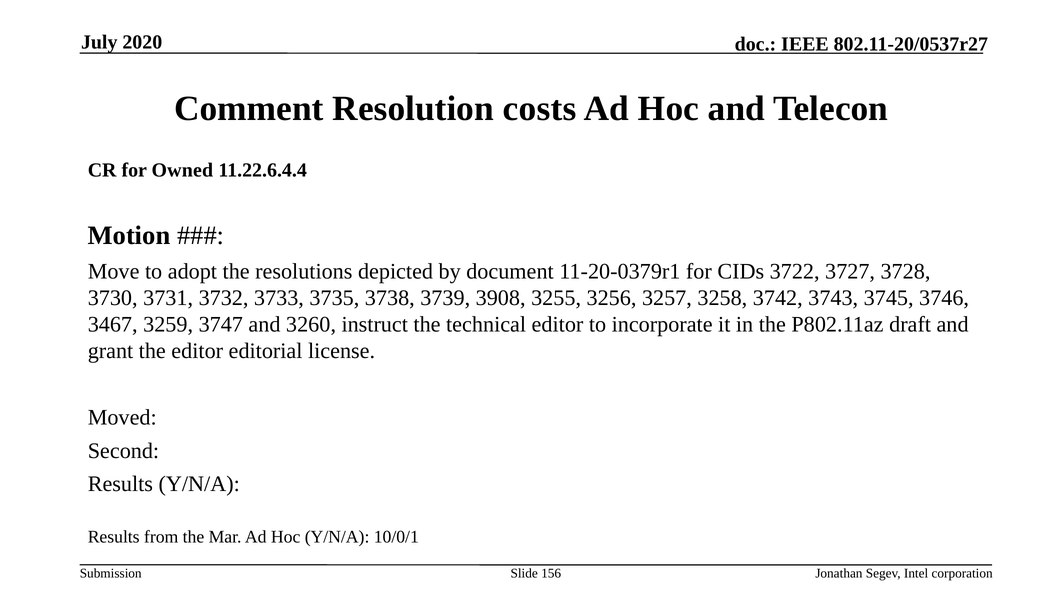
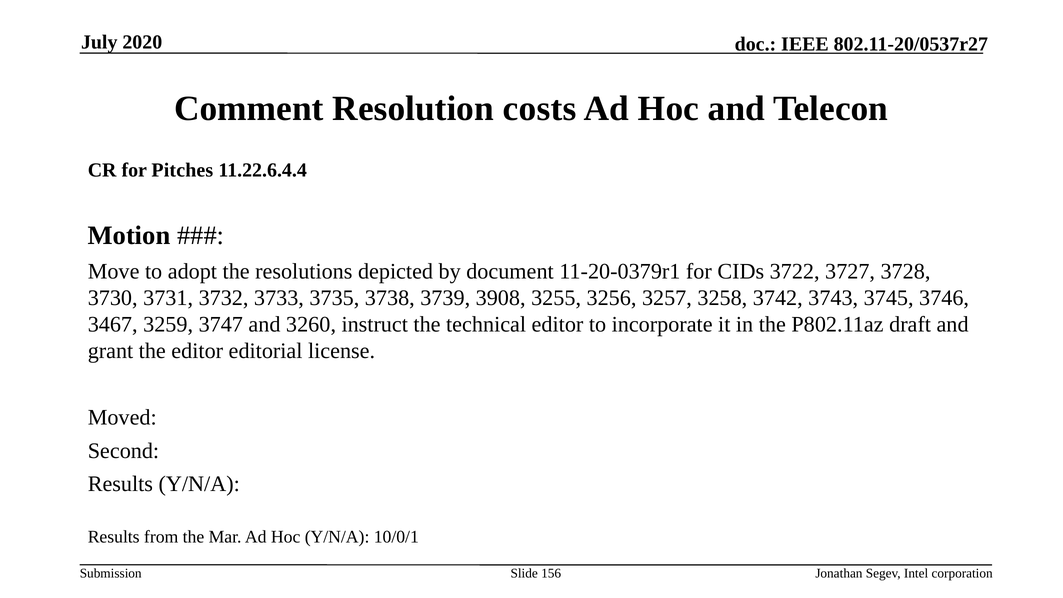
Owned: Owned -> Pitches (182, 170)
